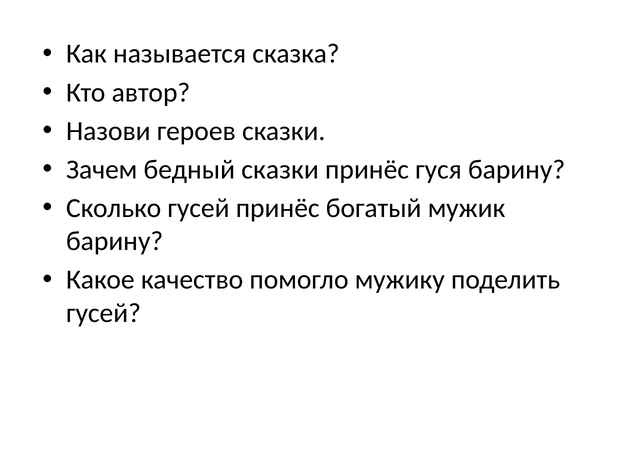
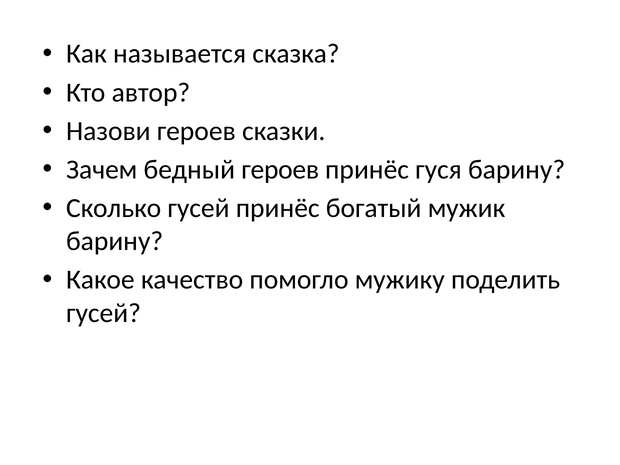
бедный сказки: сказки -> героев (280, 170)
